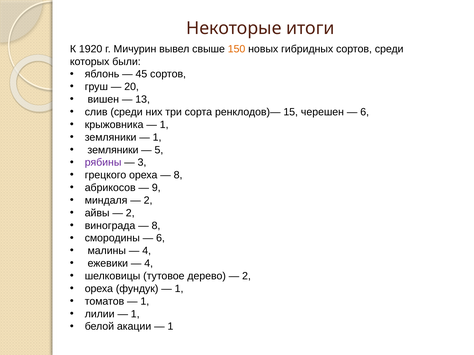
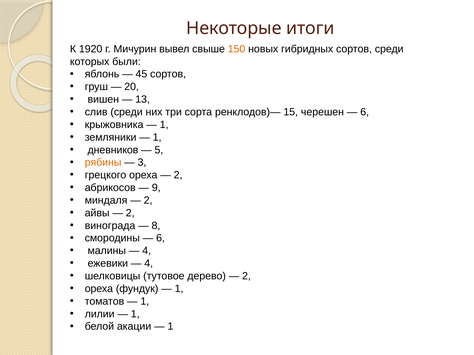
земляники: земляники -> дневников (113, 150)
рябины colour: purple -> orange (103, 163)
8: 8 -> 2 (178, 175)
